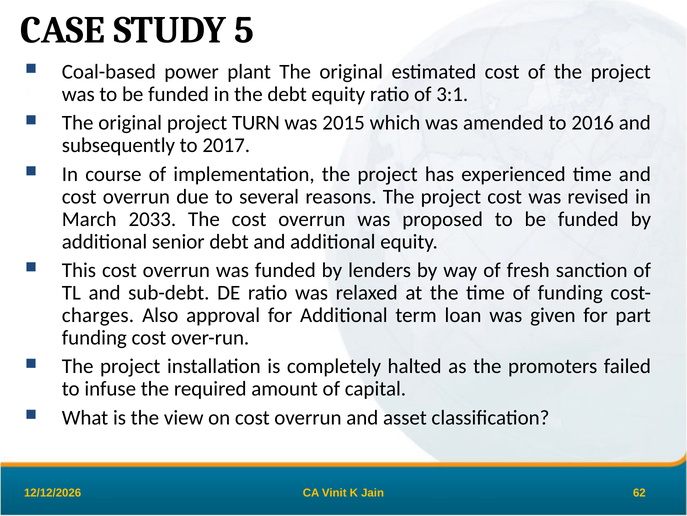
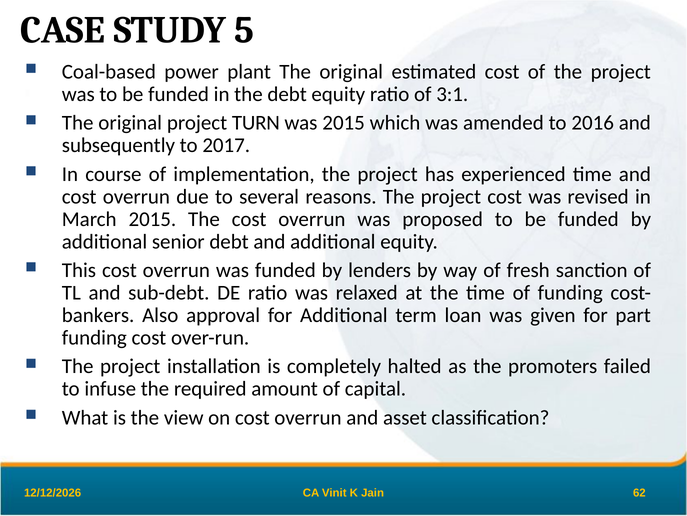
March 2033: 2033 -> 2015 (152, 219)
charges: charges -> bankers (98, 315)
